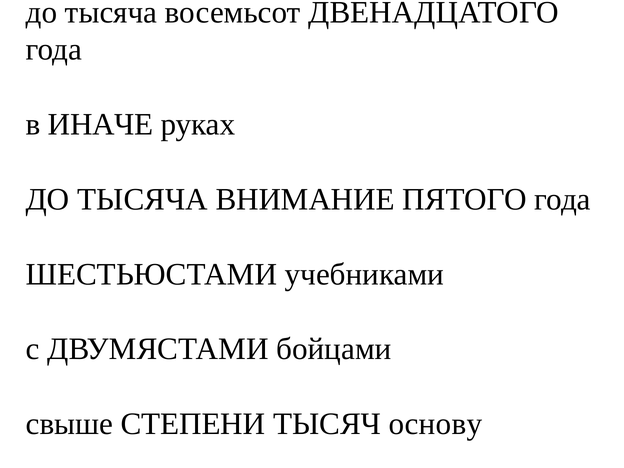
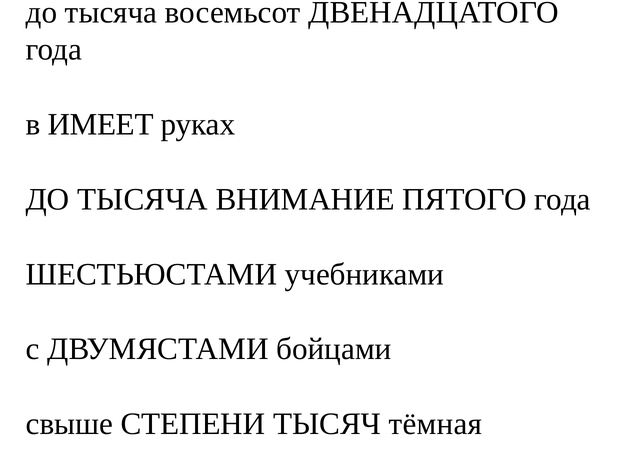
ИНАЧЕ: ИНАЧЕ -> ИМЕЕТ (101, 125)
основу: основу -> тёмная (436, 424)
